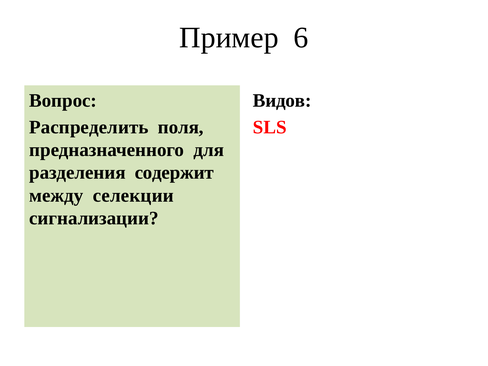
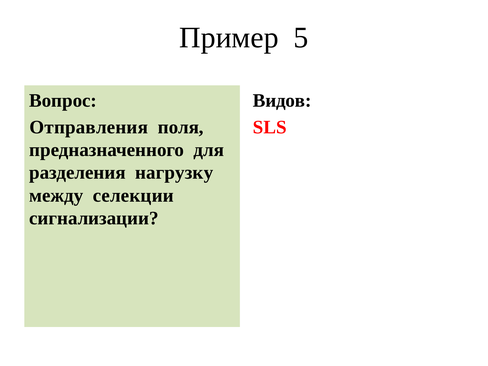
6: 6 -> 5 (301, 38)
Распределить: Распределить -> Отправления (89, 127)
содержит: содержит -> нагрузку (174, 173)
